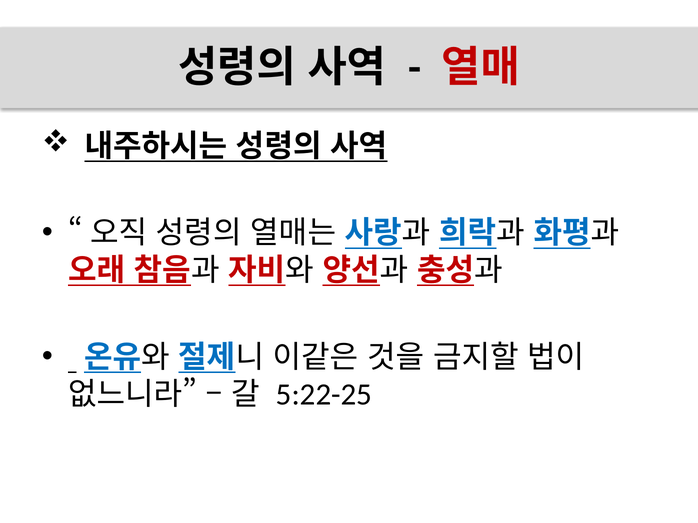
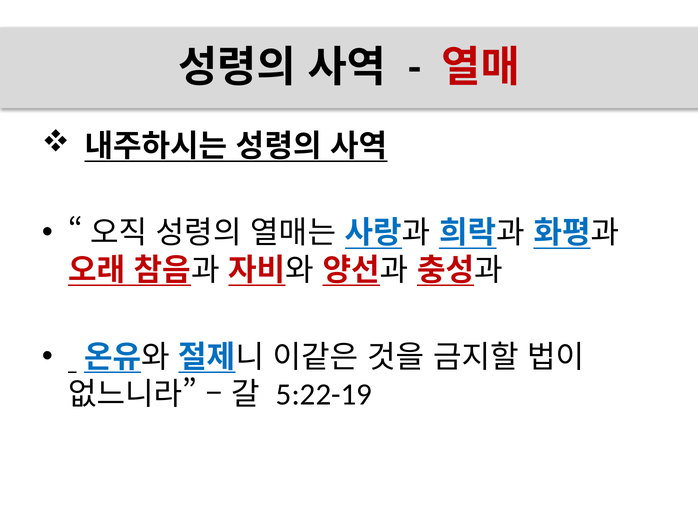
5:22-25: 5:22-25 -> 5:22-19 (324, 395)
